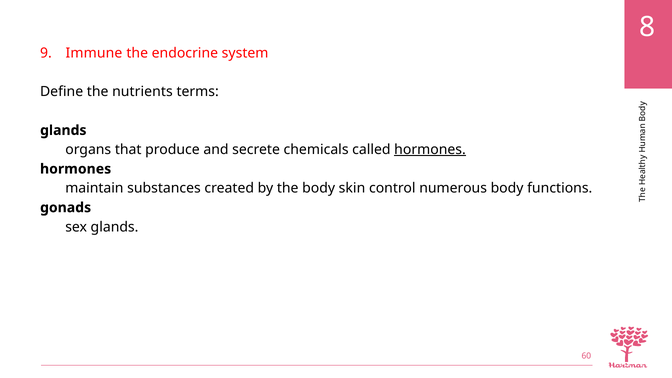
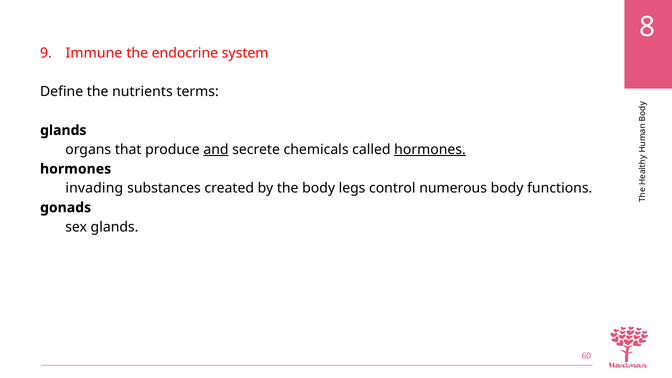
and underline: none -> present (216, 150)
maintain: maintain -> invading (94, 188)
skin: skin -> legs (352, 188)
